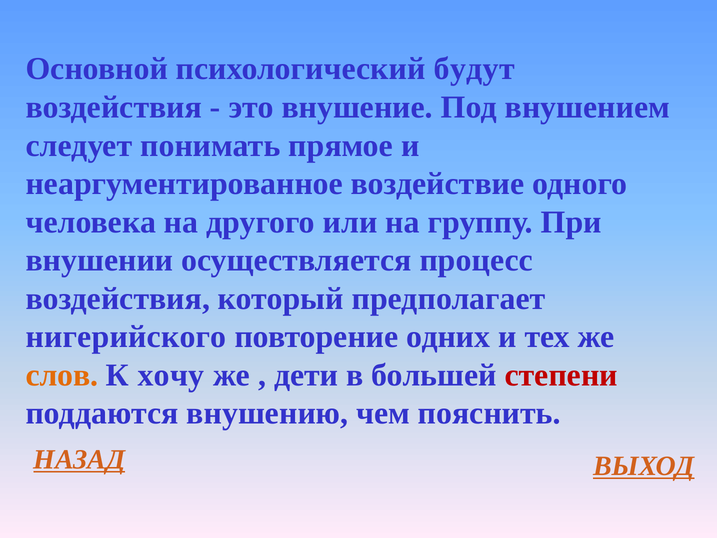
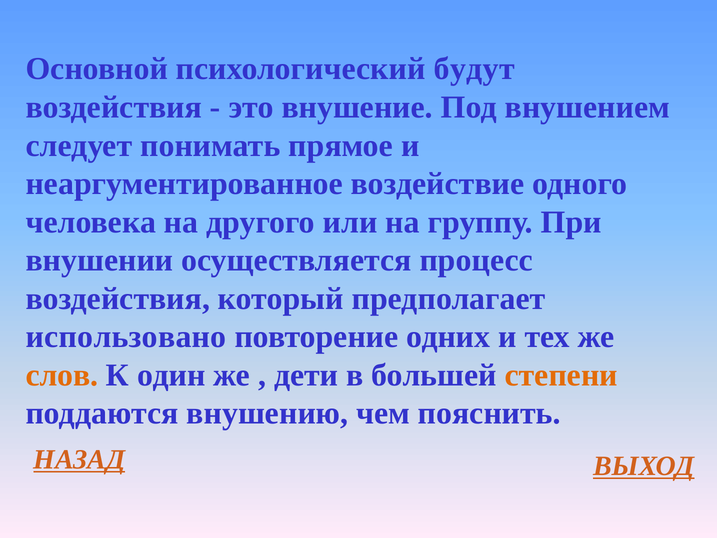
нигерийского: нигерийского -> использовано (126, 337)
хочу: хочу -> один (171, 375)
степени colour: red -> orange (561, 375)
